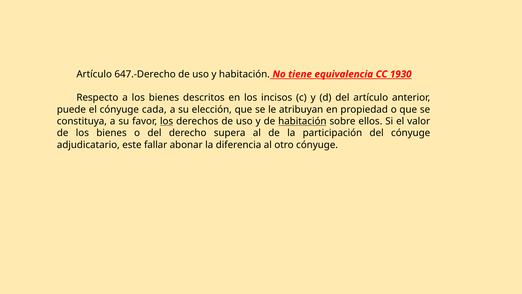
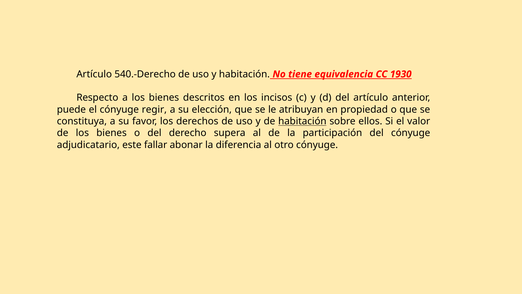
647.-Derecho: 647.-Derecho -> 540.-Derecho (145, 74)
cada: cada -> regir (154, 109)
los underline: present -> none (167, 121)
